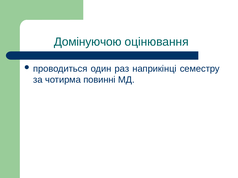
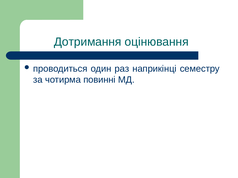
Домінуючою: Домінуючою -> Дотримання (88, 42)
